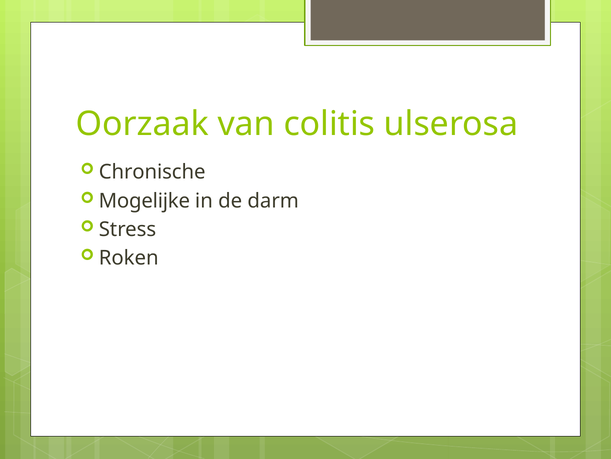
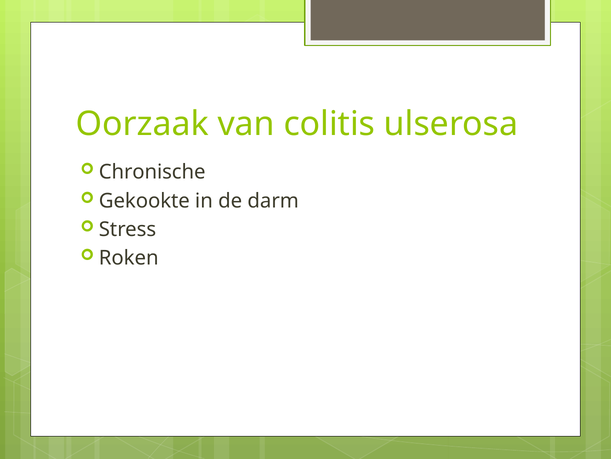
Mogelijke: Mogelijke -> Gekookte (144, 200)
